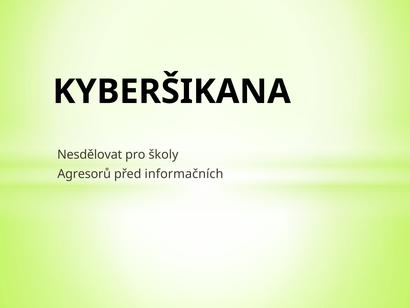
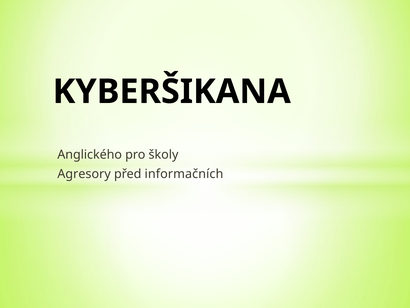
Nesdělovat: Nesdělovat -> Anglického (90, 155)
Agresorů: Agresorů -> Agresory (84, 174)
